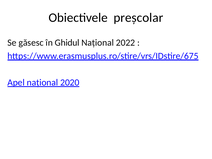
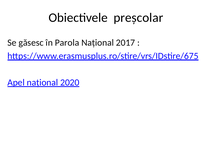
Ghidul: Ghidul -> Parola (67, 43)
2022: 2022 -> 2017 (126, 43)
